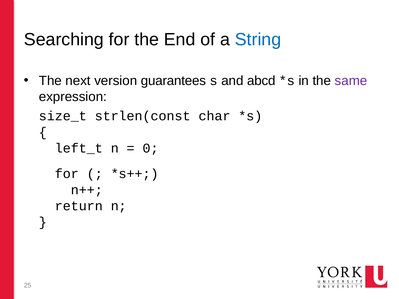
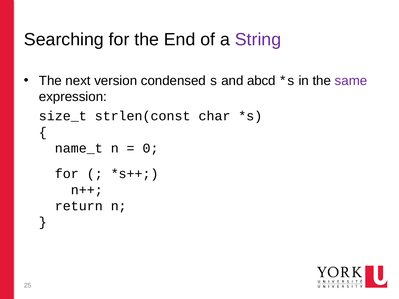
String colour: blue -> purple (258, 39)
guarantees: guarantees -> condensed (173, 81)
left_t: left_t -> name_t (79, 148)
